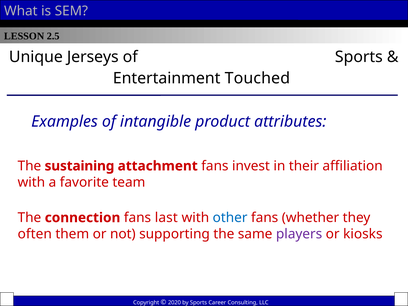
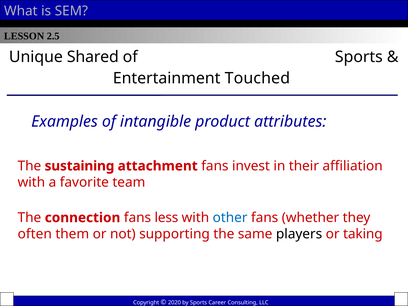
Jerseys: Jerseys -> Shared (93, 57)
last: last -> less (166, 218)
players colour: purple -> black (299, 234)
kiosks: kiosks -> taking (363, 234)
